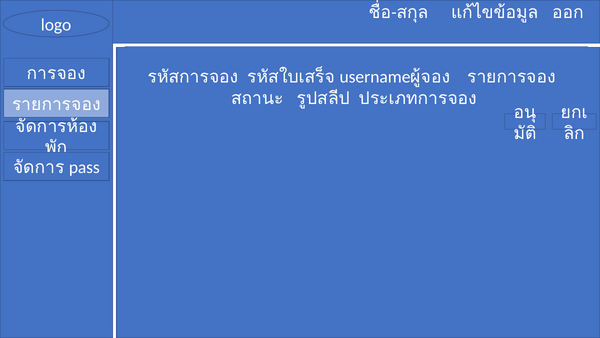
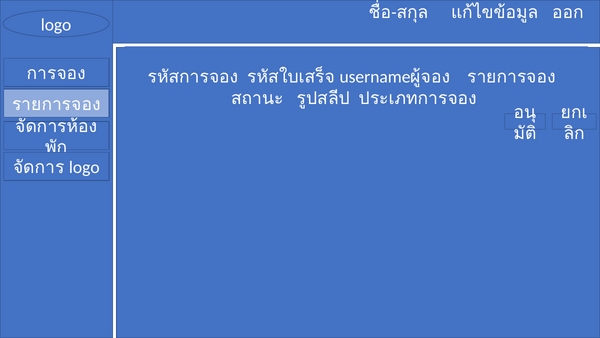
pass: pass -> logo (84, 167)
